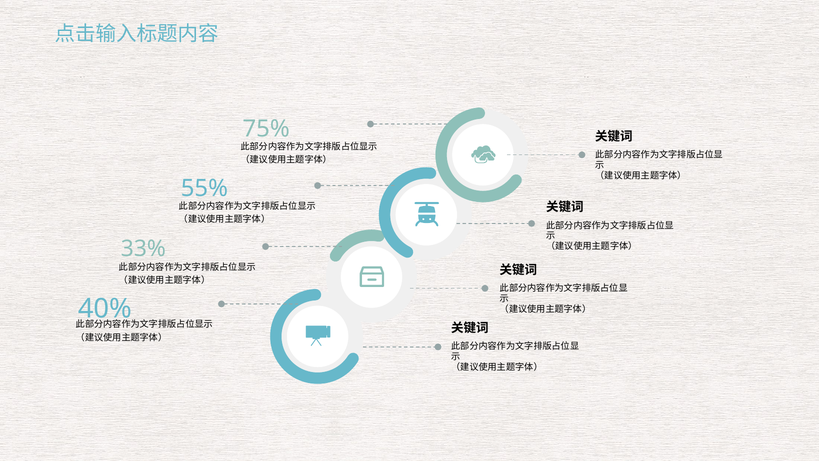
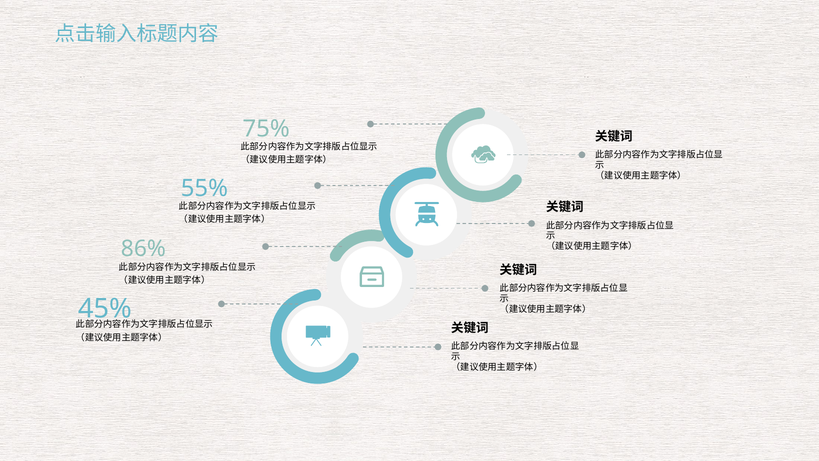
33%: 33% -> 86% (143, 248)
40%: 40% -> 45% (105, 309)
